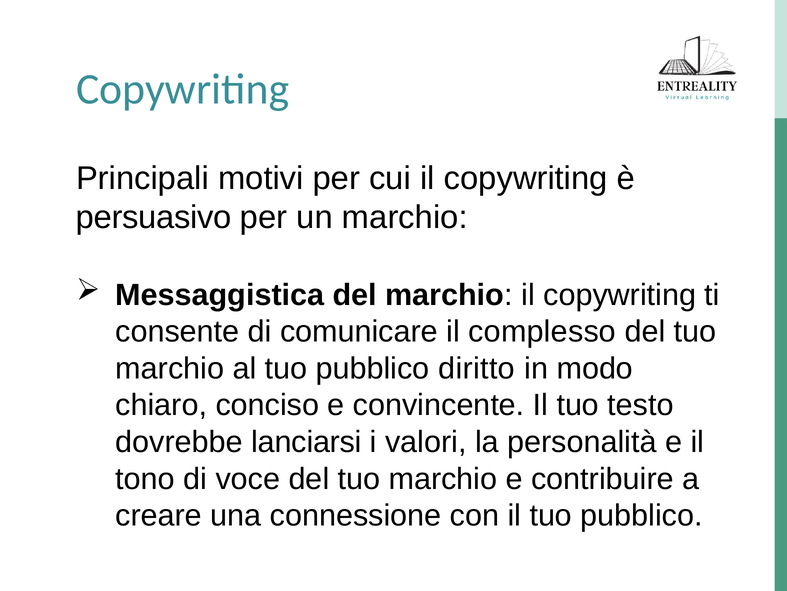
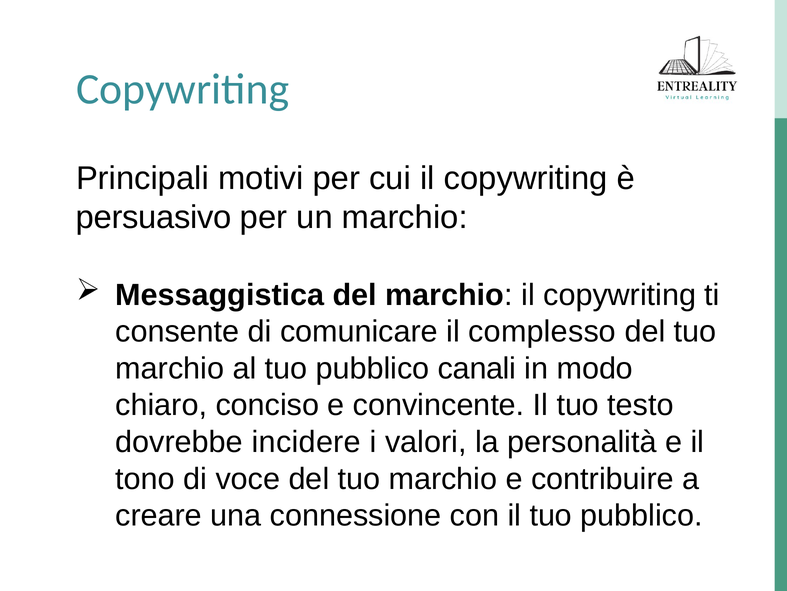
diritto: diritto -> canali (477, 368)
lanciarsi: lanciarsi -> incidere (306, 442)
